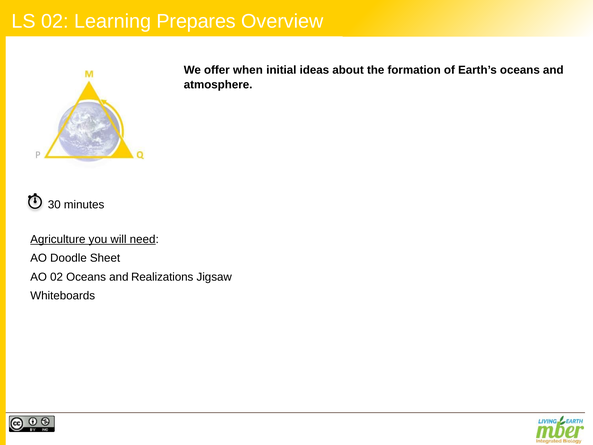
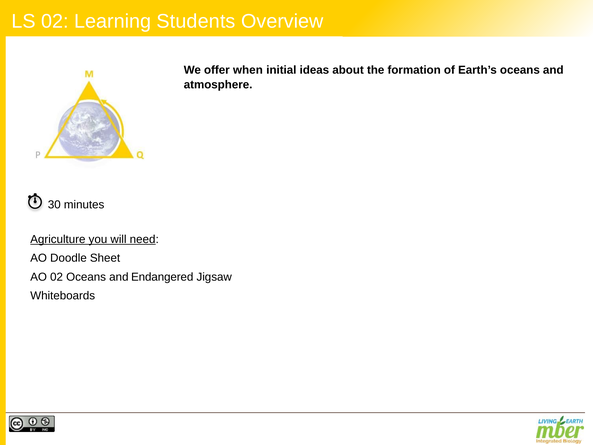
Prepares: Prepares -> Students (196, 21)
Realizations: Realizations -> Endangered (162, 277)
